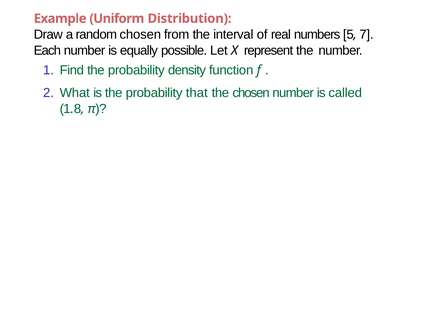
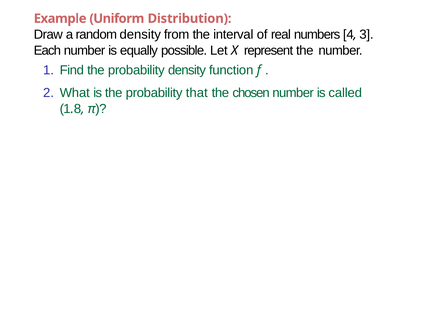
random chosen: chosen -> density (140, 35)
5: 5 -> 4 (348, 35)
7: 7 -> 3 (366, 35)
